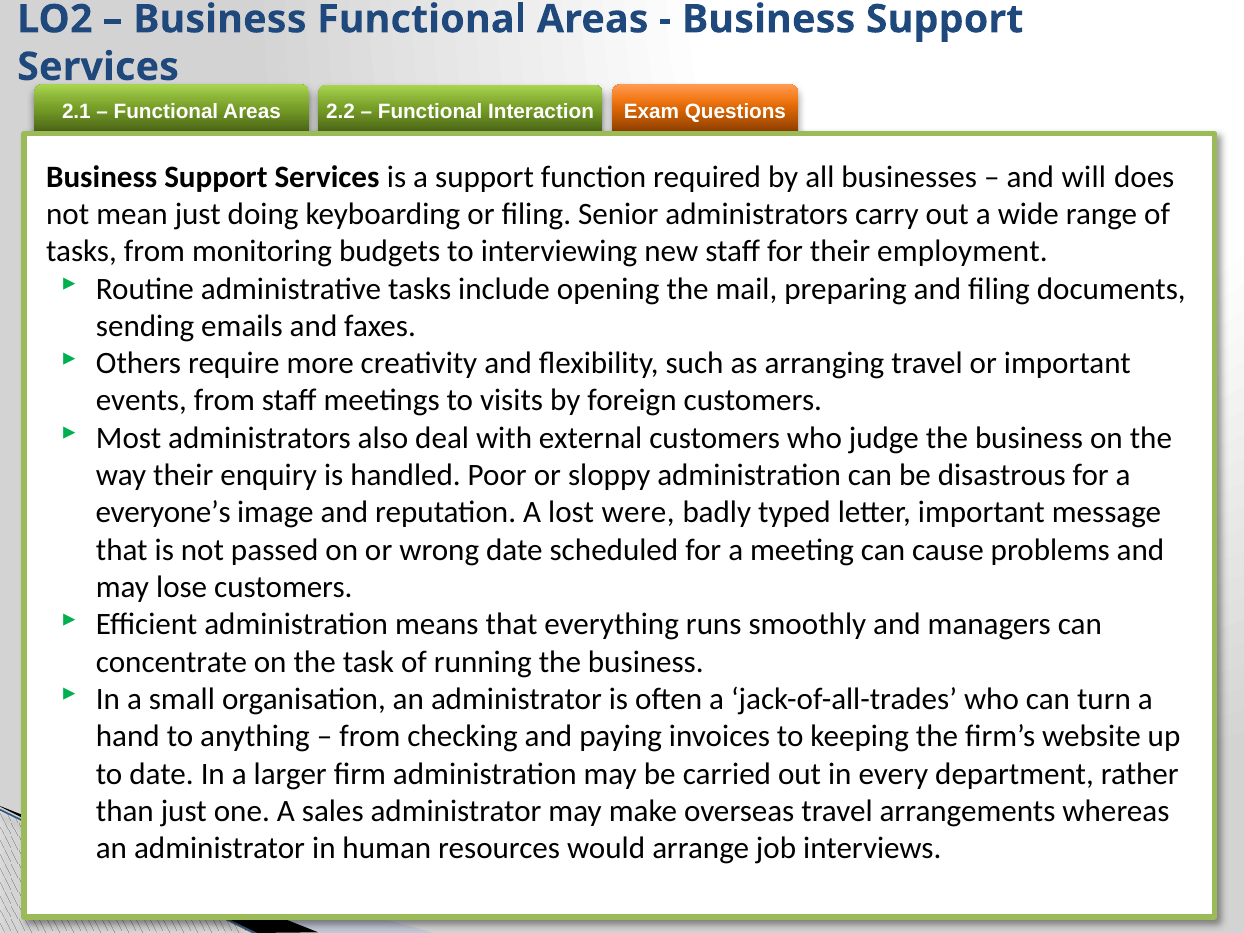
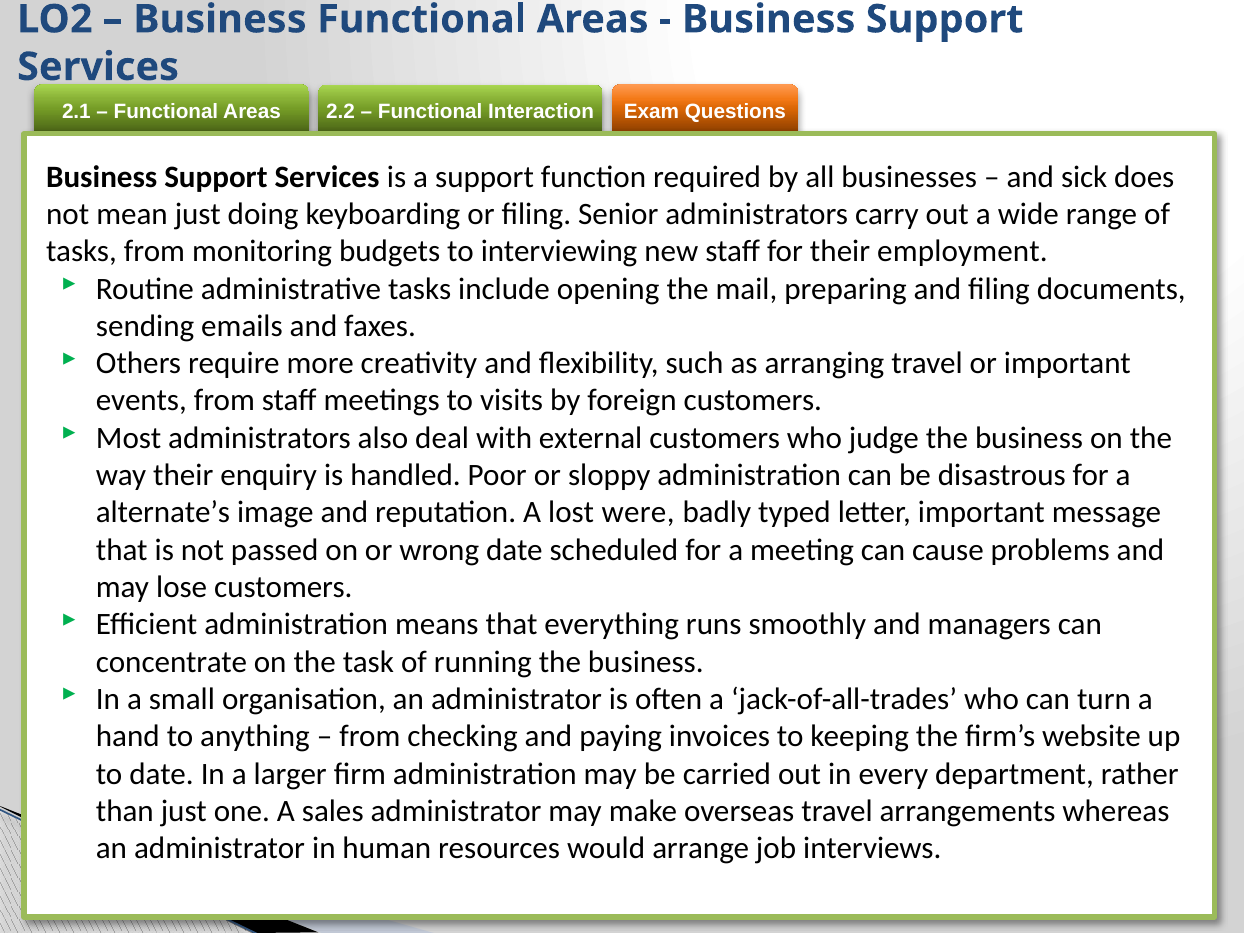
will: will -> sick (1084, 177)
everyone’s: everyone’s -> alternate’s (163, 513)
